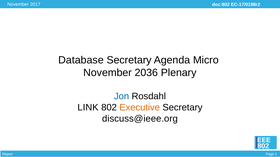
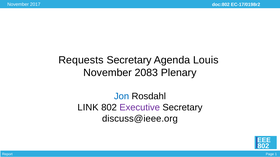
Database: Database -> Requests (81, 60)
Micro: Micro -> Louis (206, 60)
2036: 2036 -> 2083 (146, 73)
Executive colour: orange -> purple (140, 108)
